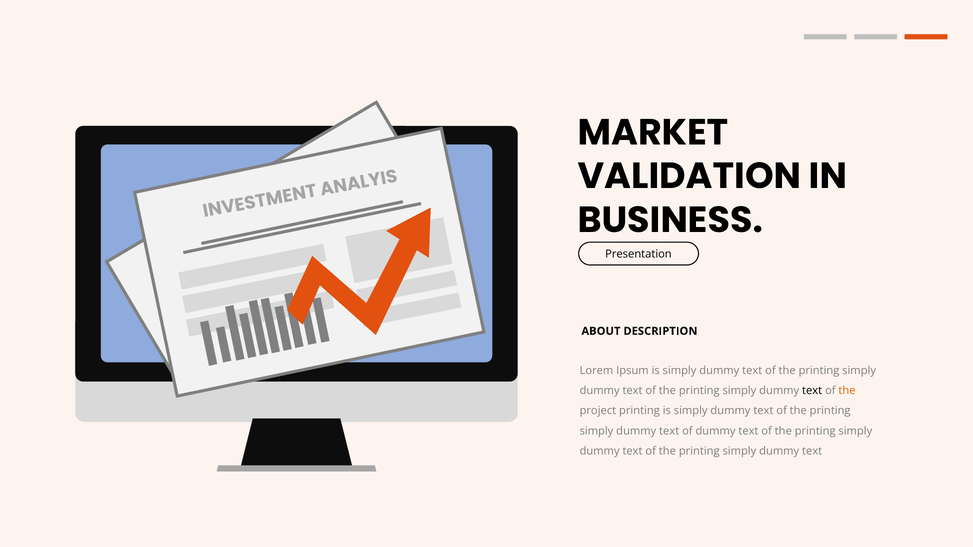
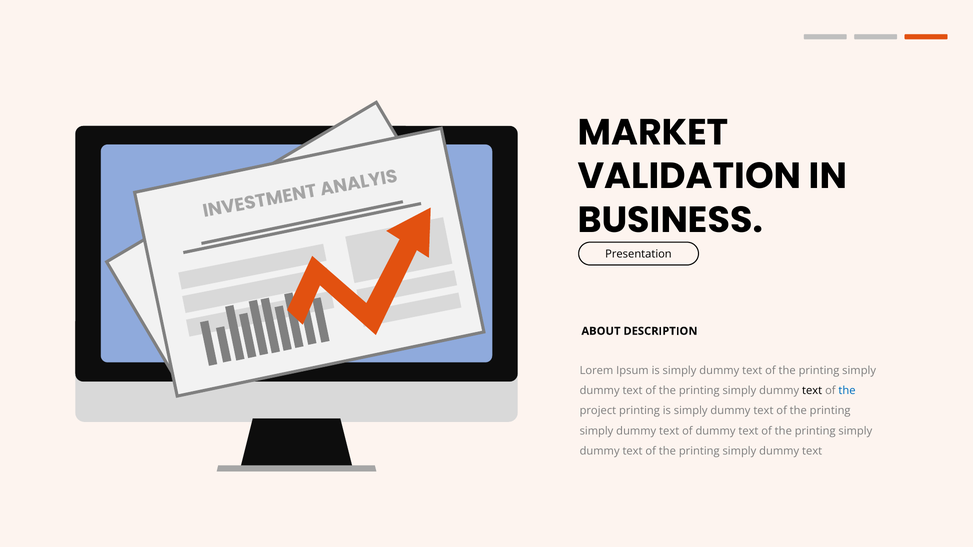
the colour: orange -> blue (847, 391)
